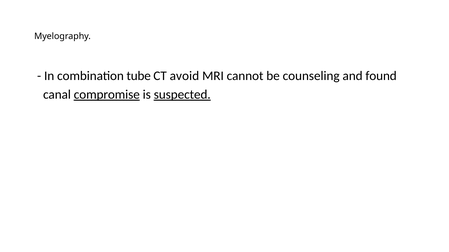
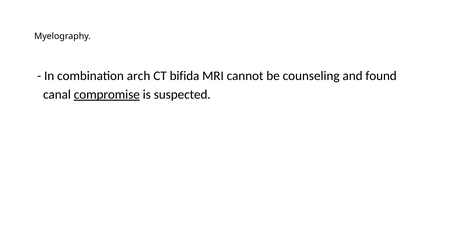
tube: tube -> arch (139, 76)
avoid: avoid -> bifida (185, 76)
suspected underline: present -> none (182, 95)
